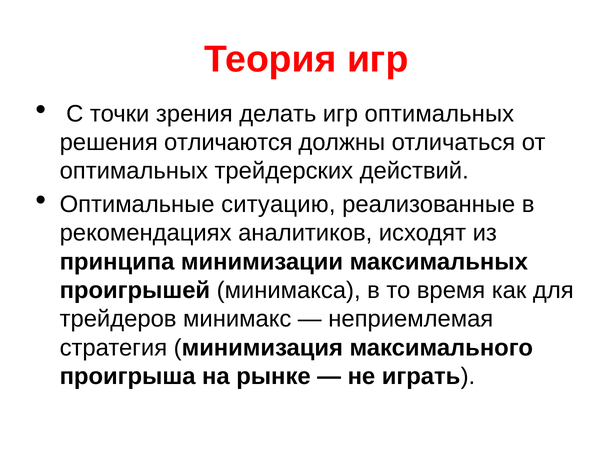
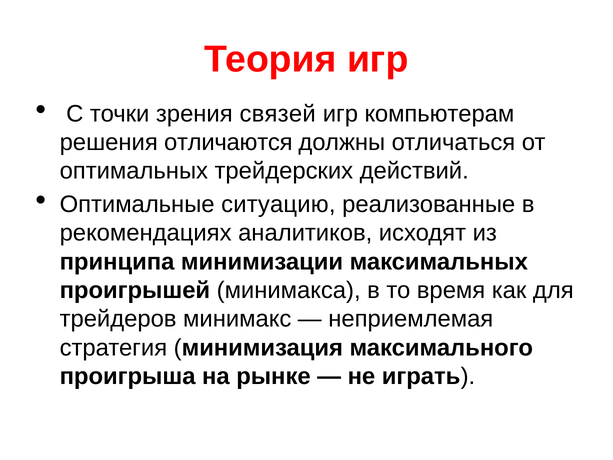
делать: делать -> связей (278, 114)
игр оптимальных: оптимальных -> компьютерам (439, 114)
